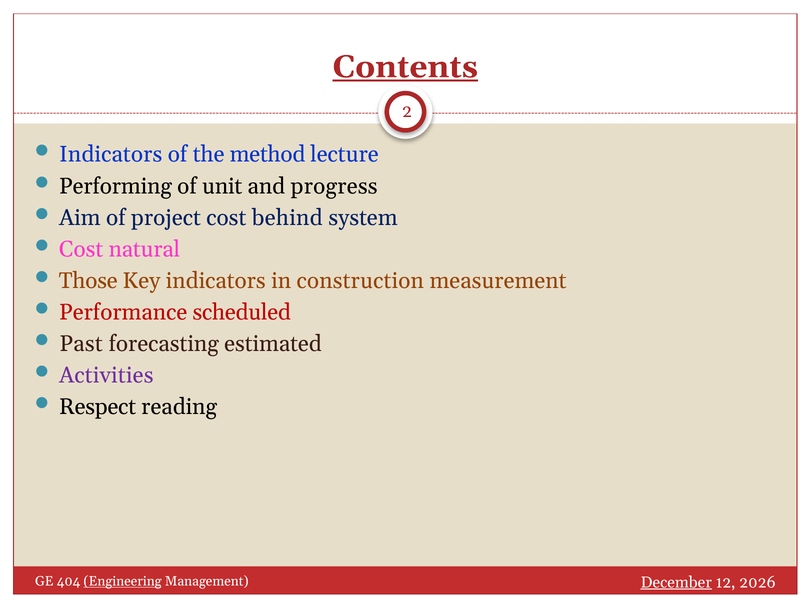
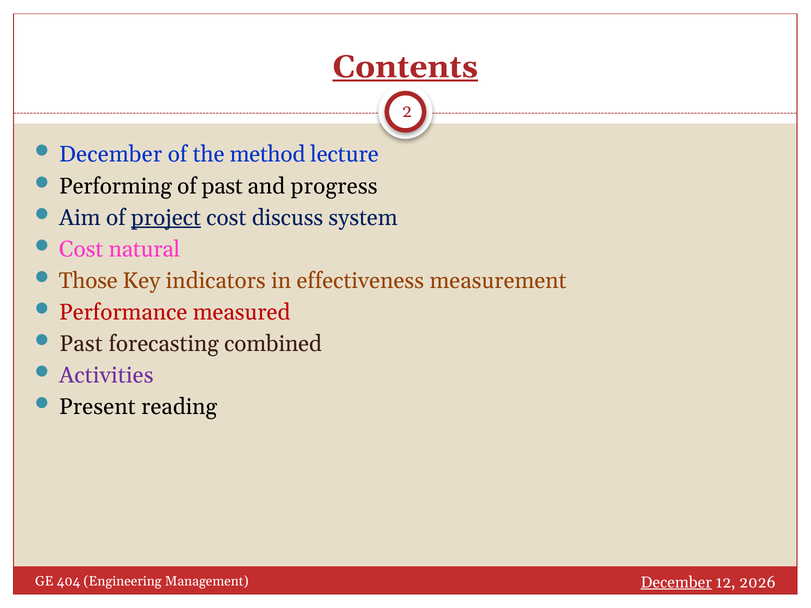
Indicators: Indicators -> December (111, 155)
of unit: unit -> past (222, 186)
project underline: none -> present (166, 218)
behind: behind -> discuss (287, 218)
construction: construction -> effectiveness (360, 281)
scheduled: scheduled -> measured (242, 312)
estimated: estimated -> combined (273, 344)
Respect: Respect -> Present (97, 407)
Engineering underline: present -> none (123, 582)
